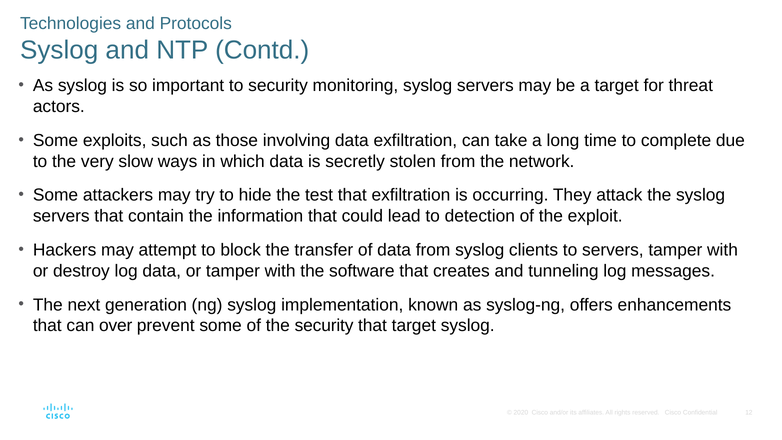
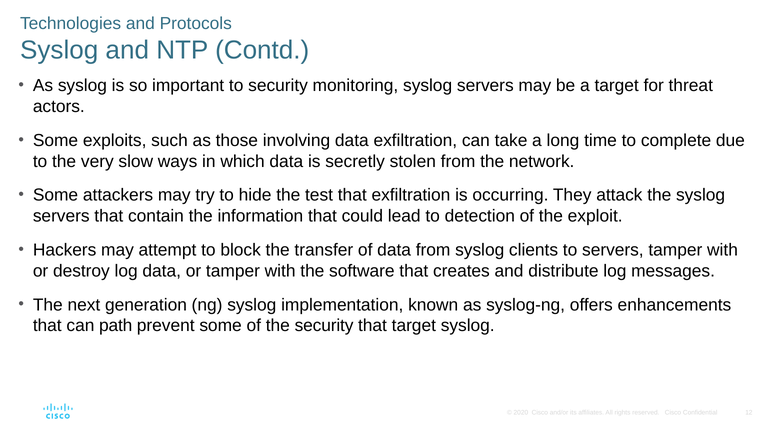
tunneling: tunneling -> distribute (563, 271)
over: over -> path (116, 326)
